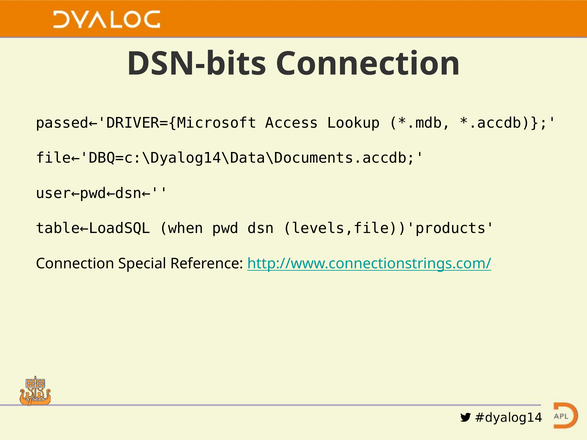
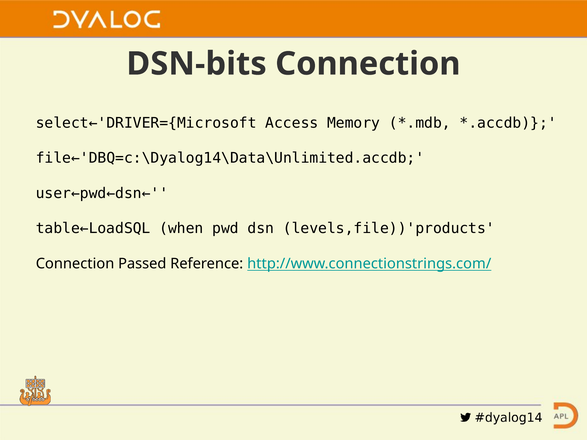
passed←'DRIVER={Microsoft: passed←'DRIVER={Microsoft -> select←'DRIVER={Microsoft (146, 123)
Lookup: Lookup -> Memory (354, 123)
file←'DBQ=c:\Dyalog14\Data\Documents.accdb: file←'DBQ=c:\Dyalog14\Data\Documents.accdb -> file←'DBQ=c:\Dyalog14\Data\Unlimited.accdb (230, 158)
Special: Special -> Passed (142, 264)
